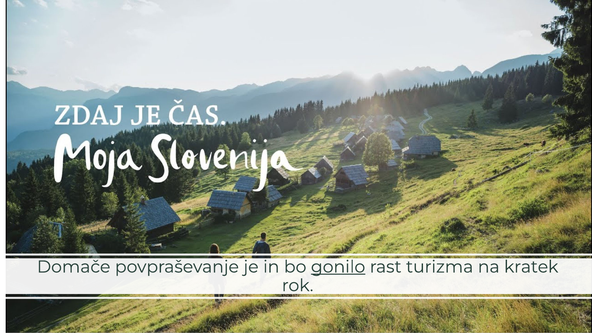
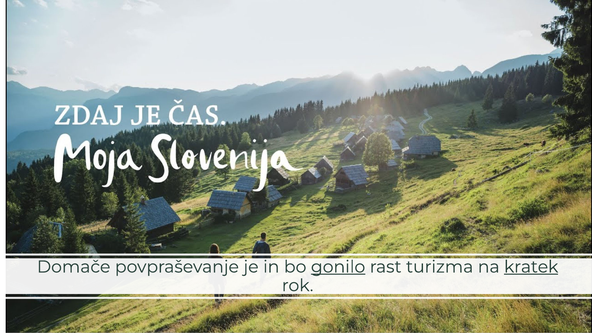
kratek underline: none -> present (531, 267)
